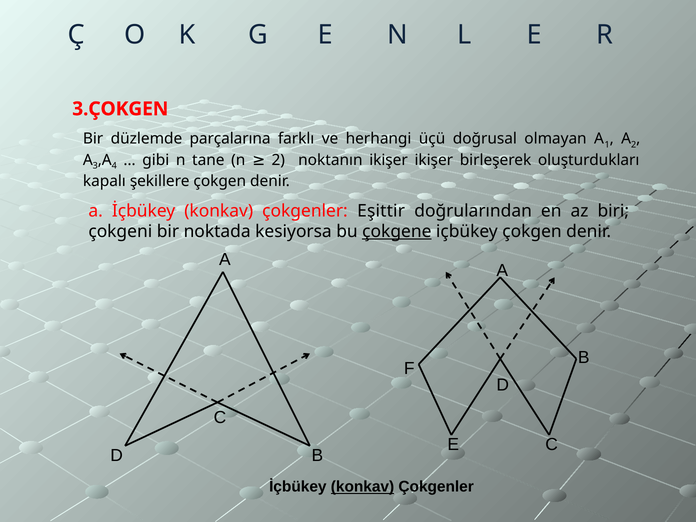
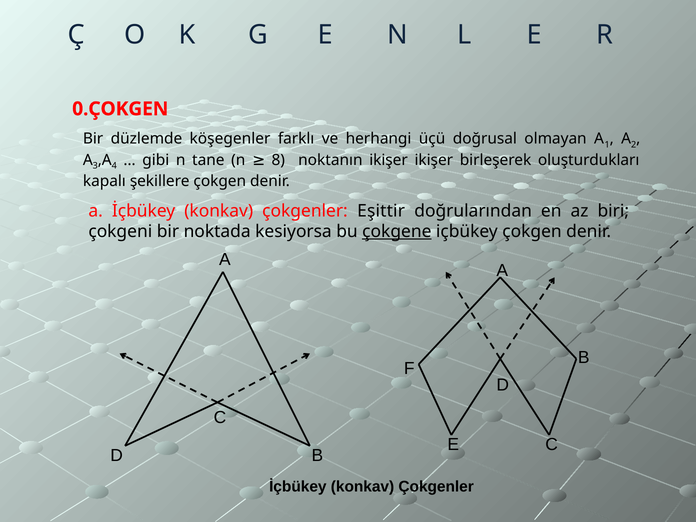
3.ÇOKGEN: 3.ÇOKGEN -> 0.ÇOKGEN (120, 109)
parçalarına: parçalarına -> köşegenler (230, 139)
n 2: 2 -> 8 (278, 160)
konkav underline: present -> none (362, 487)
